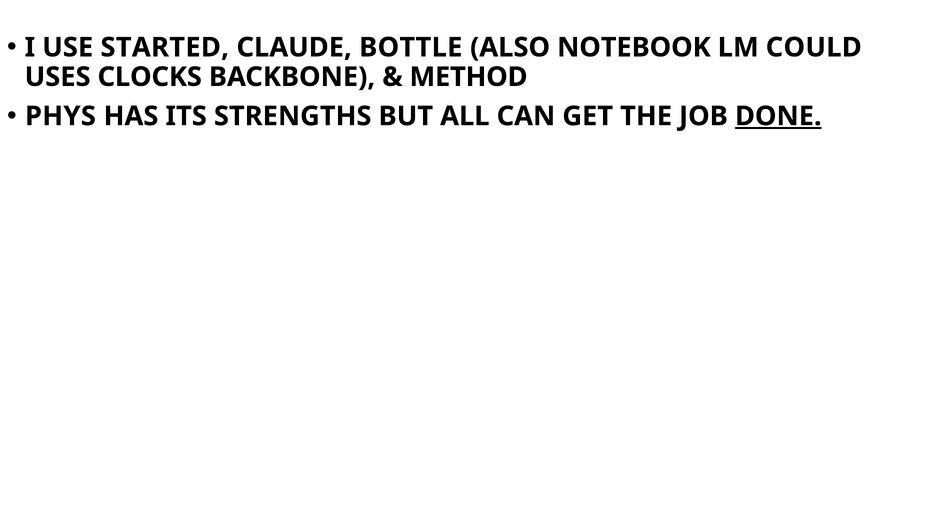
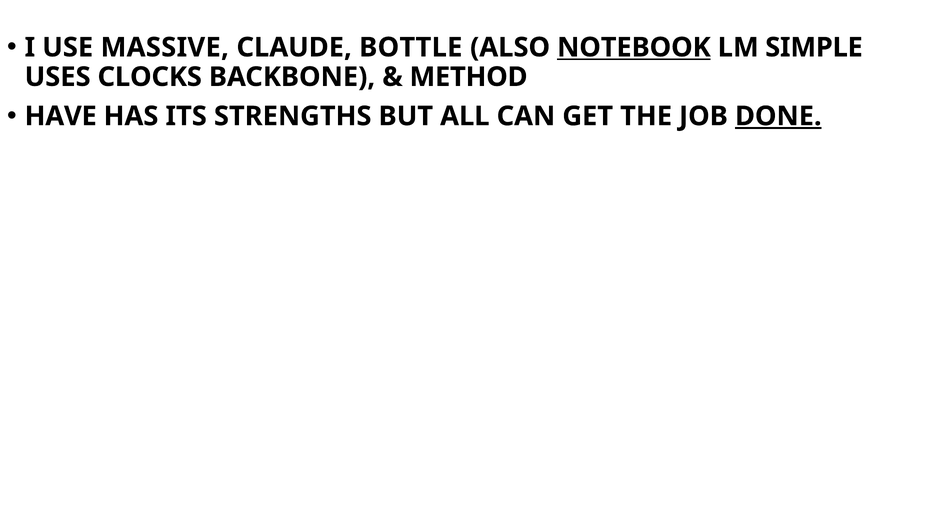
STARTED: STARTED -> MASSIVE (165, 47)
NOTEBOOK underline: none -> present (634, 47)
COULD: COULD -> SIMPLE (814, 47)
PHYS: PHYS -> HAVE (61, 116)
